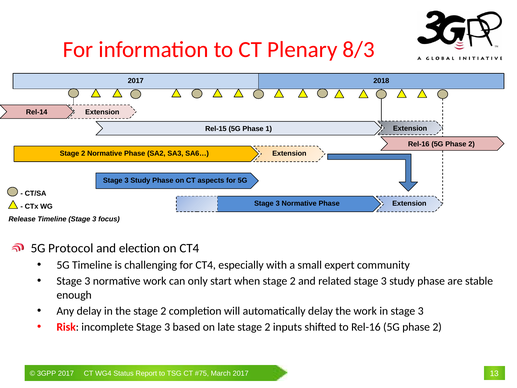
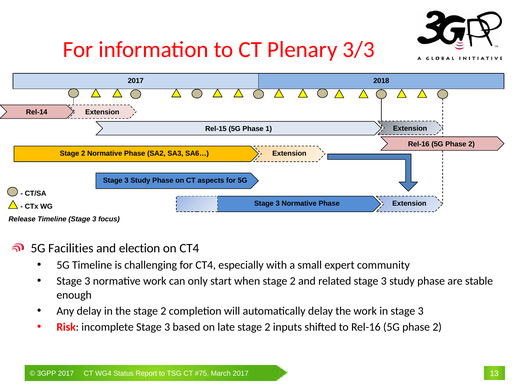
8/3: 8/3 -> 3/3 (359, 49)
Protocol: Protocol -> Facilities (71, 248)
